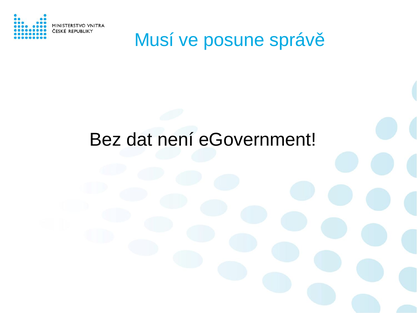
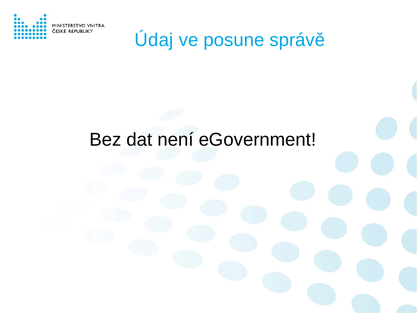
Musí: Musí -> Údaj (154, 40)
